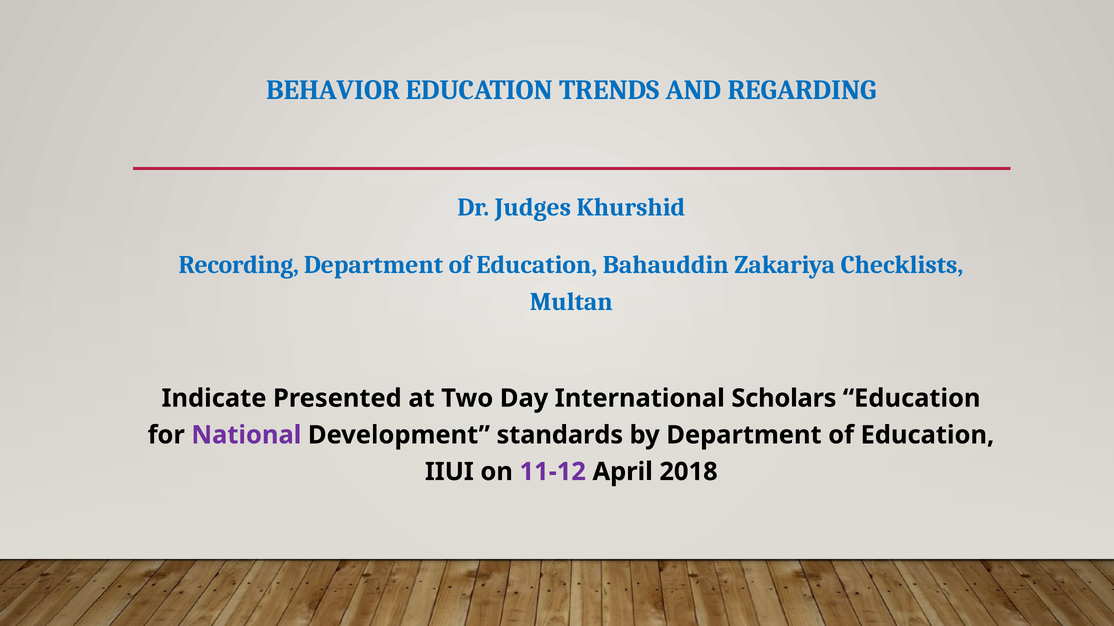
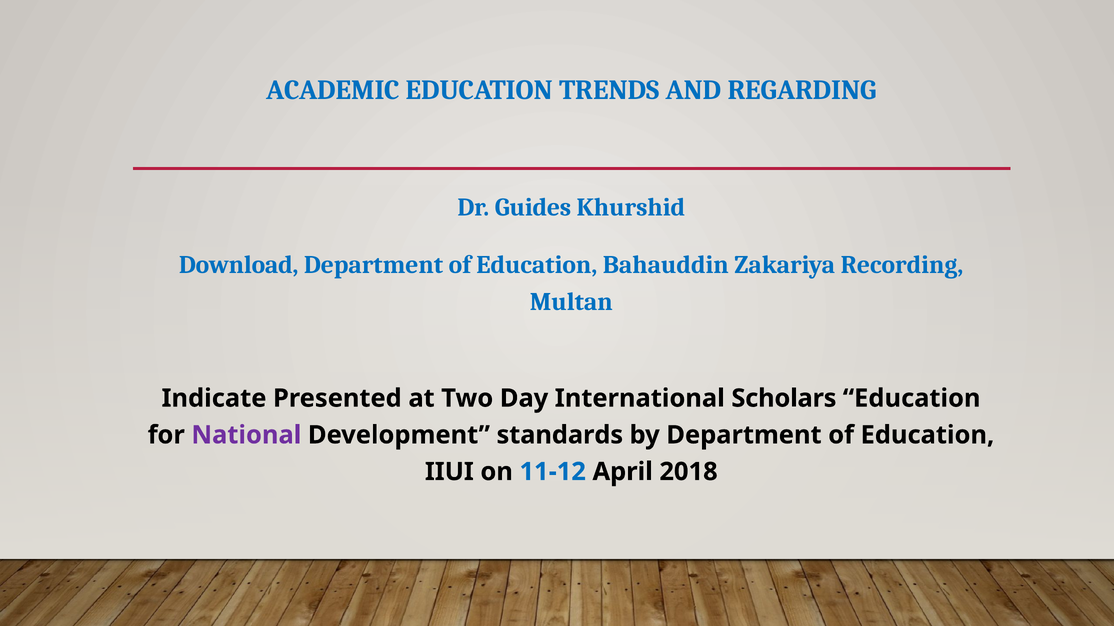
BEHAVIOR: BEHAVIOR -> ACADEMIC (333, 90)
Judges: Judges -> Guides (533, 208)
Recording: Recording -> Download (239, 265)
Checklists: Checklists -> Recording (902, 265)
11-12 colour: purple -> blue (553, 472)
